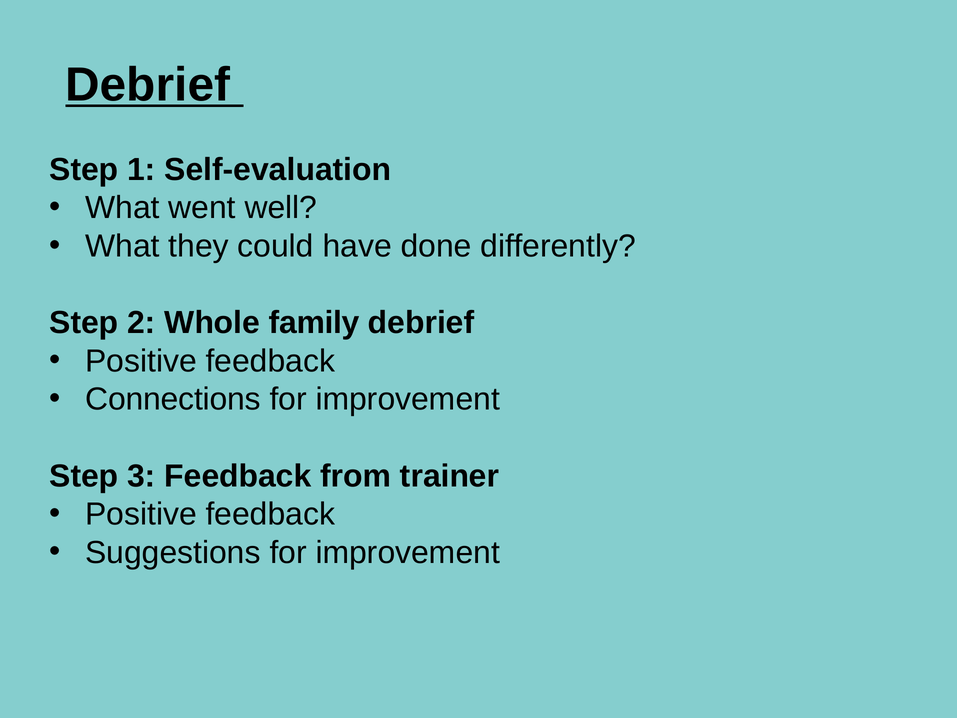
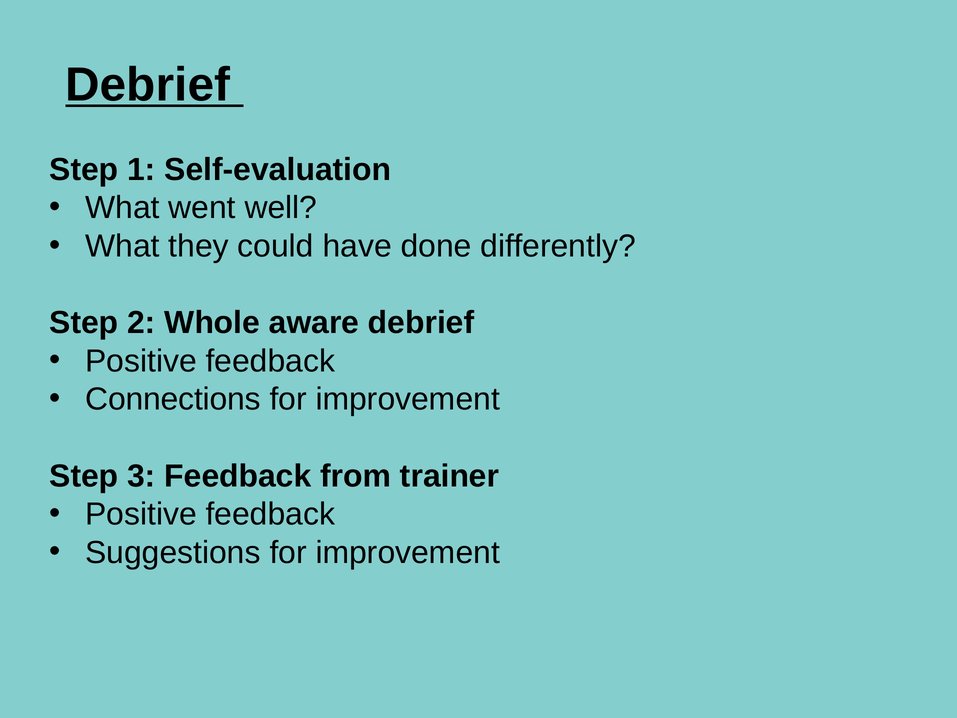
family: family -> aware (314, 323)
